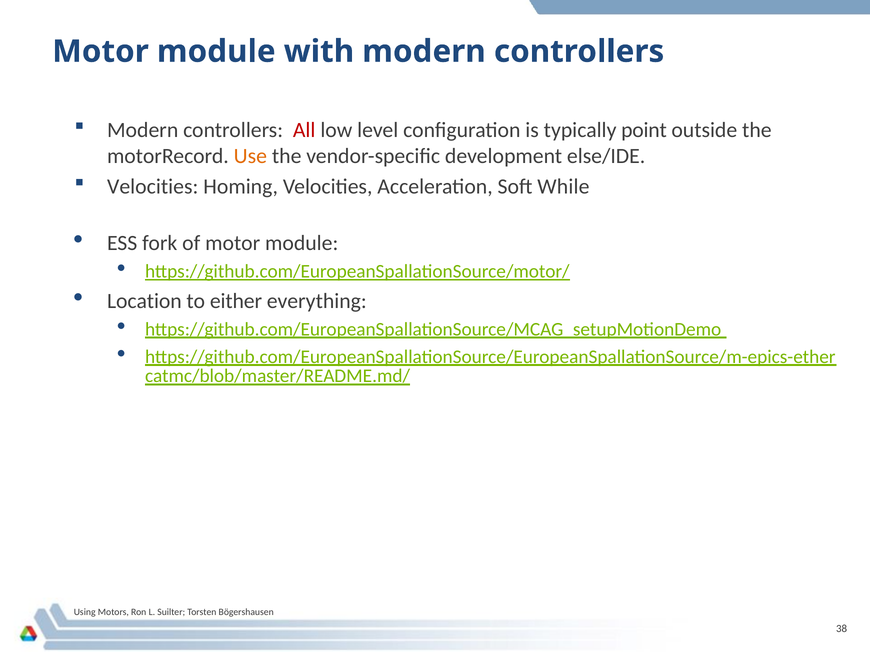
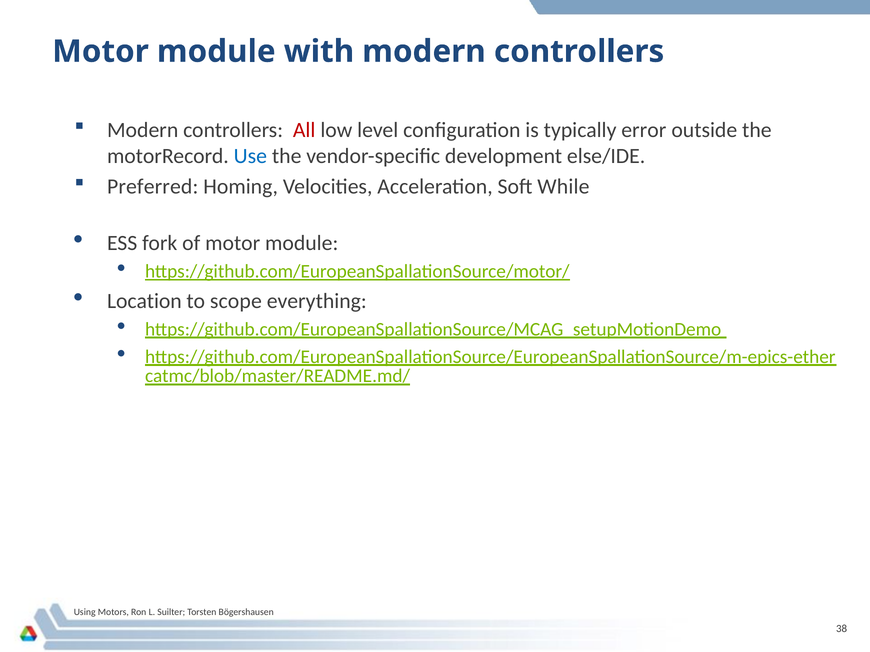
point: point -> error (644, 130)
Use colour: orange -> blue (250, 156)
Velocities: Velocities -> Preferred (153, 187)
either: either -> scope (236, 301)
